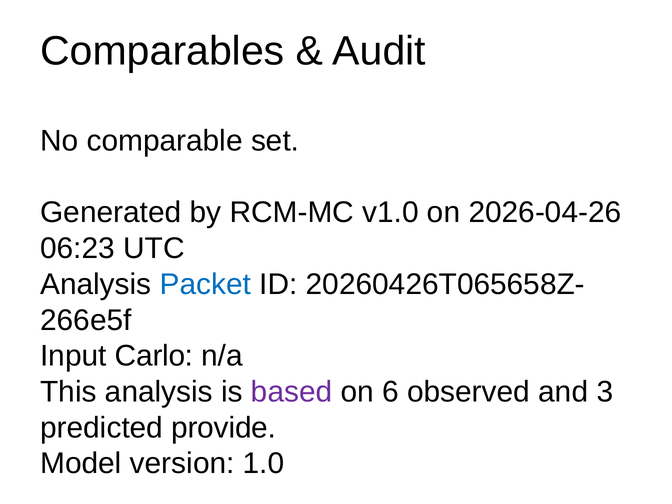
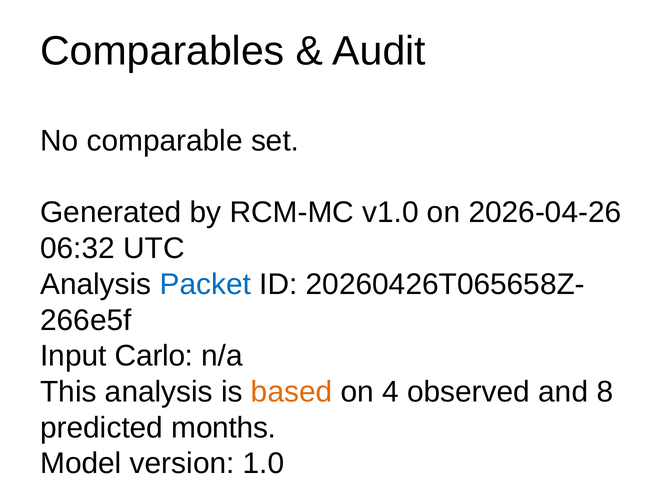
06:23: 06:23 -> 06:32 (78, 248)
based colour: purple -> orange (292, 392)
6: 6 -> 4 (391, 392)
3: 3 -> 8 (605, 392)
provide: provide -> months (224, 428)
